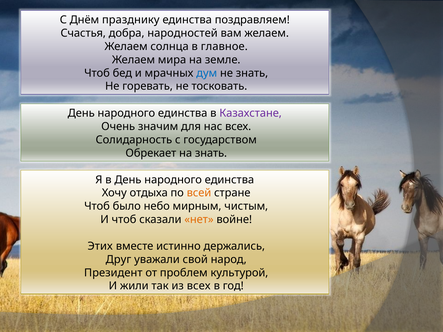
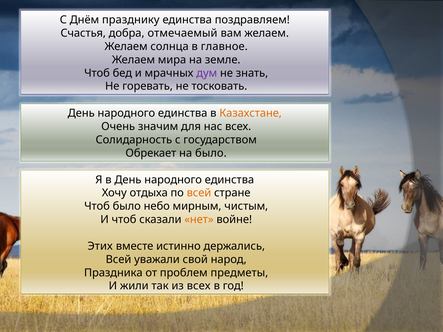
народностей: народностей -> отмечаемый (182, 33)
дум colour: blue -> purple (207, 73)
Казахстане colour: purple -> orange (251, 113)
на знать: знать -> было (211, 153)
Друг: Друг -> Всей (119, 260)
Президент: Президент -> Праздника (113, 273)
культурой: культурой -> предметы (239, 273)
